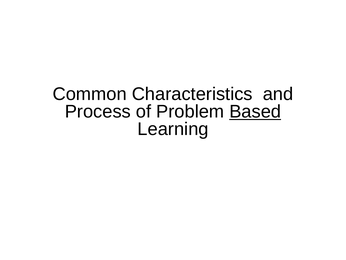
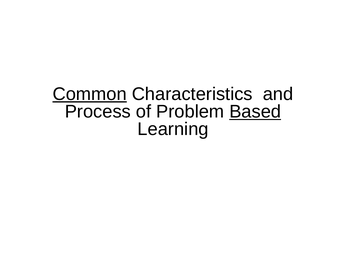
Common underline: none -> present (90, 94)
